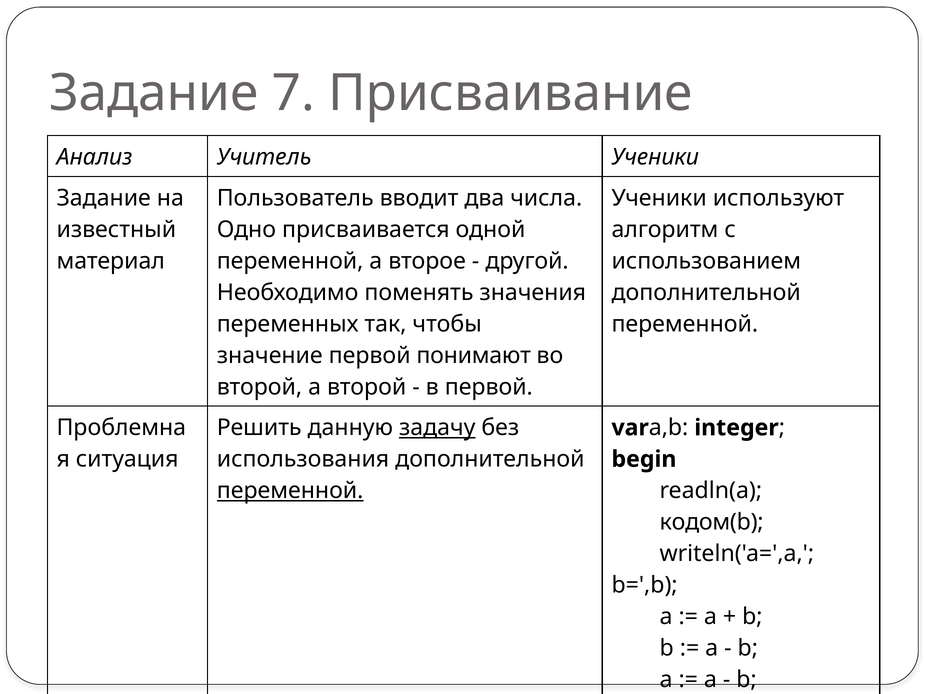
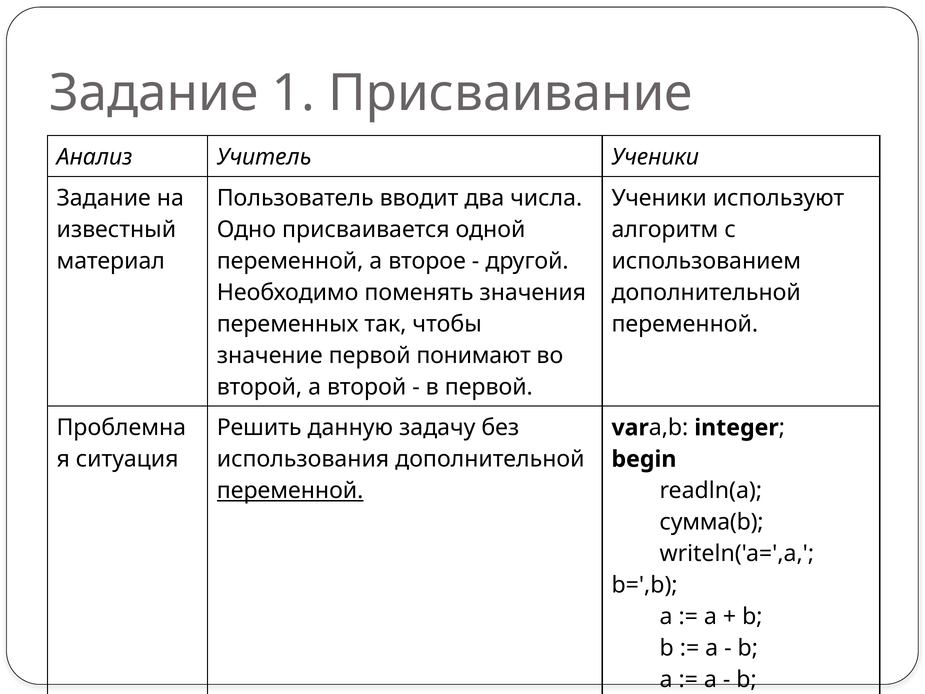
7: 7 -> 1 (293, 93)
задачу underline: present -> none (437, 428)
кодом(b: кодом(b -> сумма(b (712, 522)
